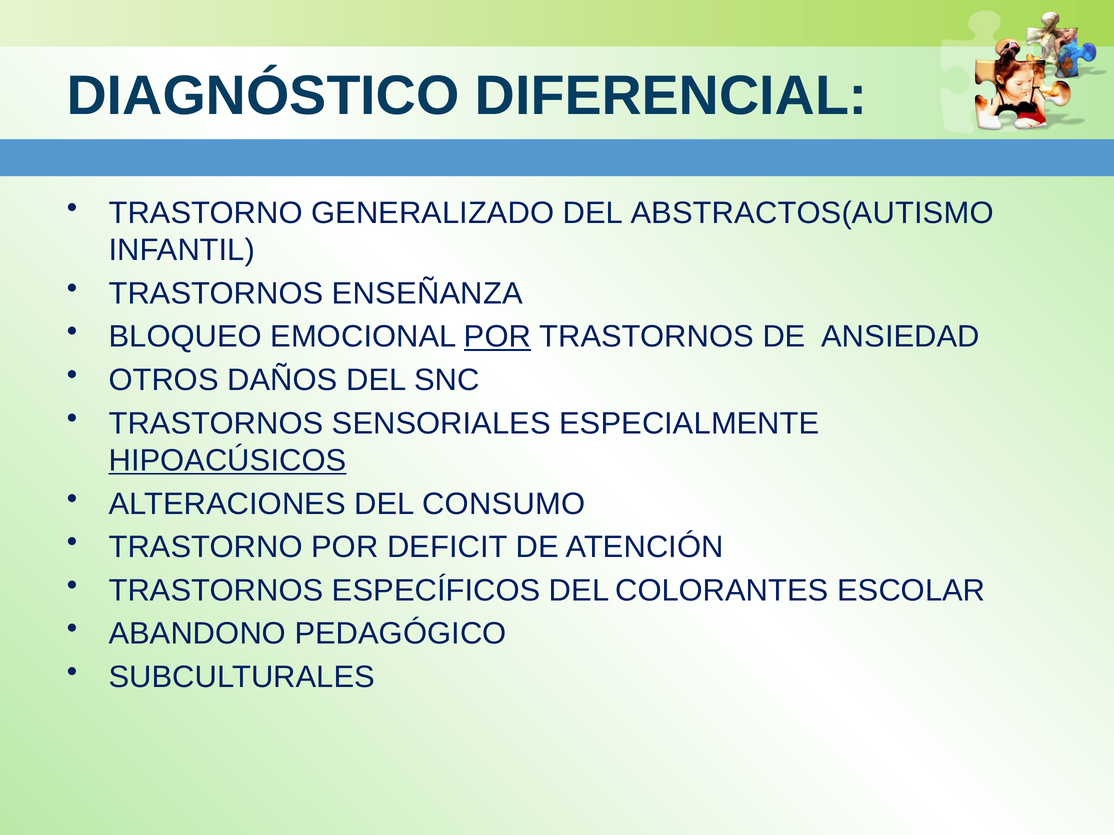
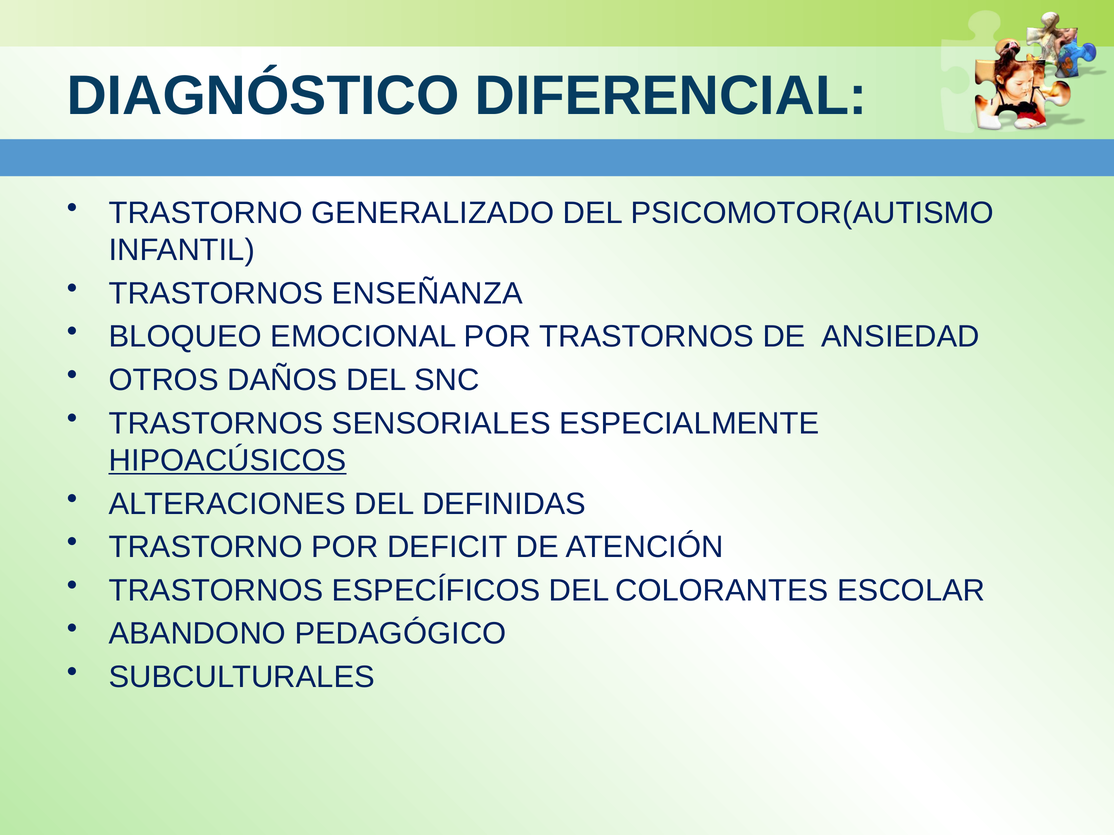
ABSTRACTOS(AUTISMO: ABSTRACTOS(AUTISMO -> PSICOMOTOR(AUTISMO (812, 213)
POR underline: present -> none (498, 337)
CONSUMO: CONSUMO -> DEFINIDAS (504, 504)
